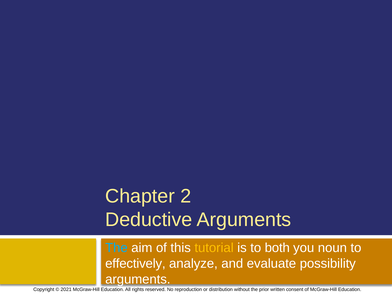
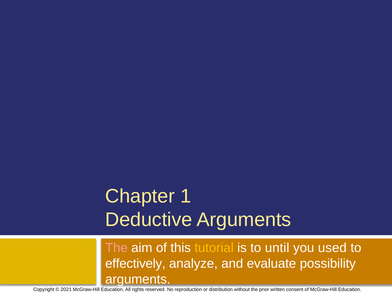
2: 2 -> 1 (186, 196)
The colour: light blue -> pink (116, 248)
both: both -> until (277, 248)
noun: noun -> used (332, 248)
